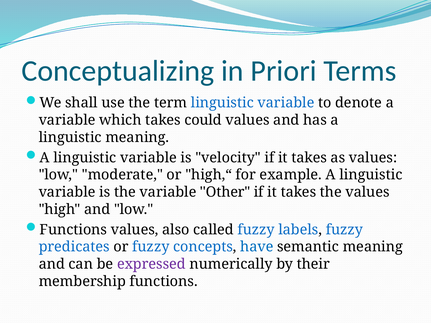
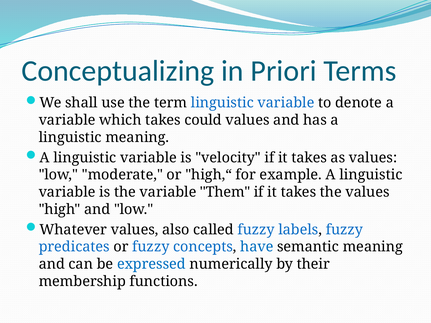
Other: Other -> Them (225, 192)
Functions: Functions -> Whatever (73, 230)
expressed colour: purple -> blue (151, 264)
